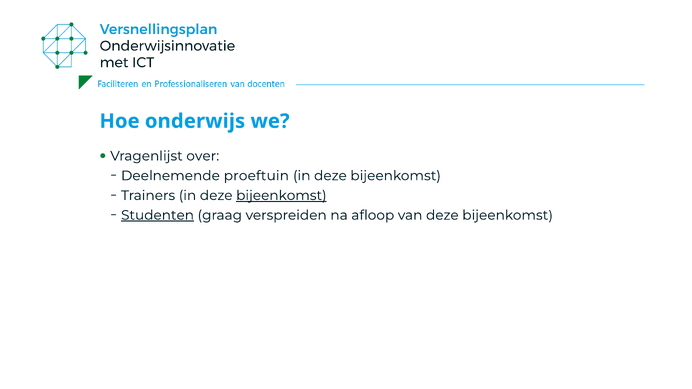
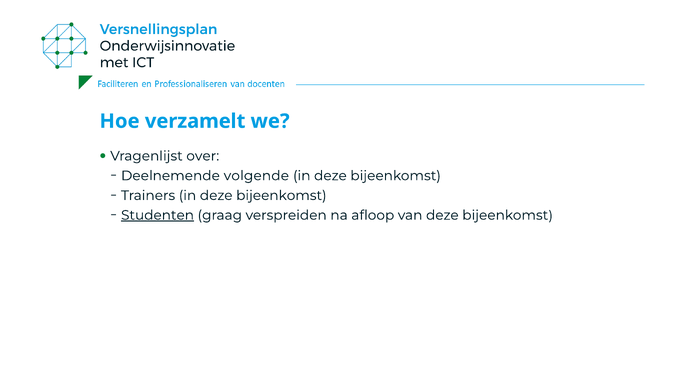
onderwijs: onderwijs -> verzamelt (195, 121)
proeftuin: proeftuin -> volgende (256, 176)
bijeenkomst underline: present -> none (281, 196)
